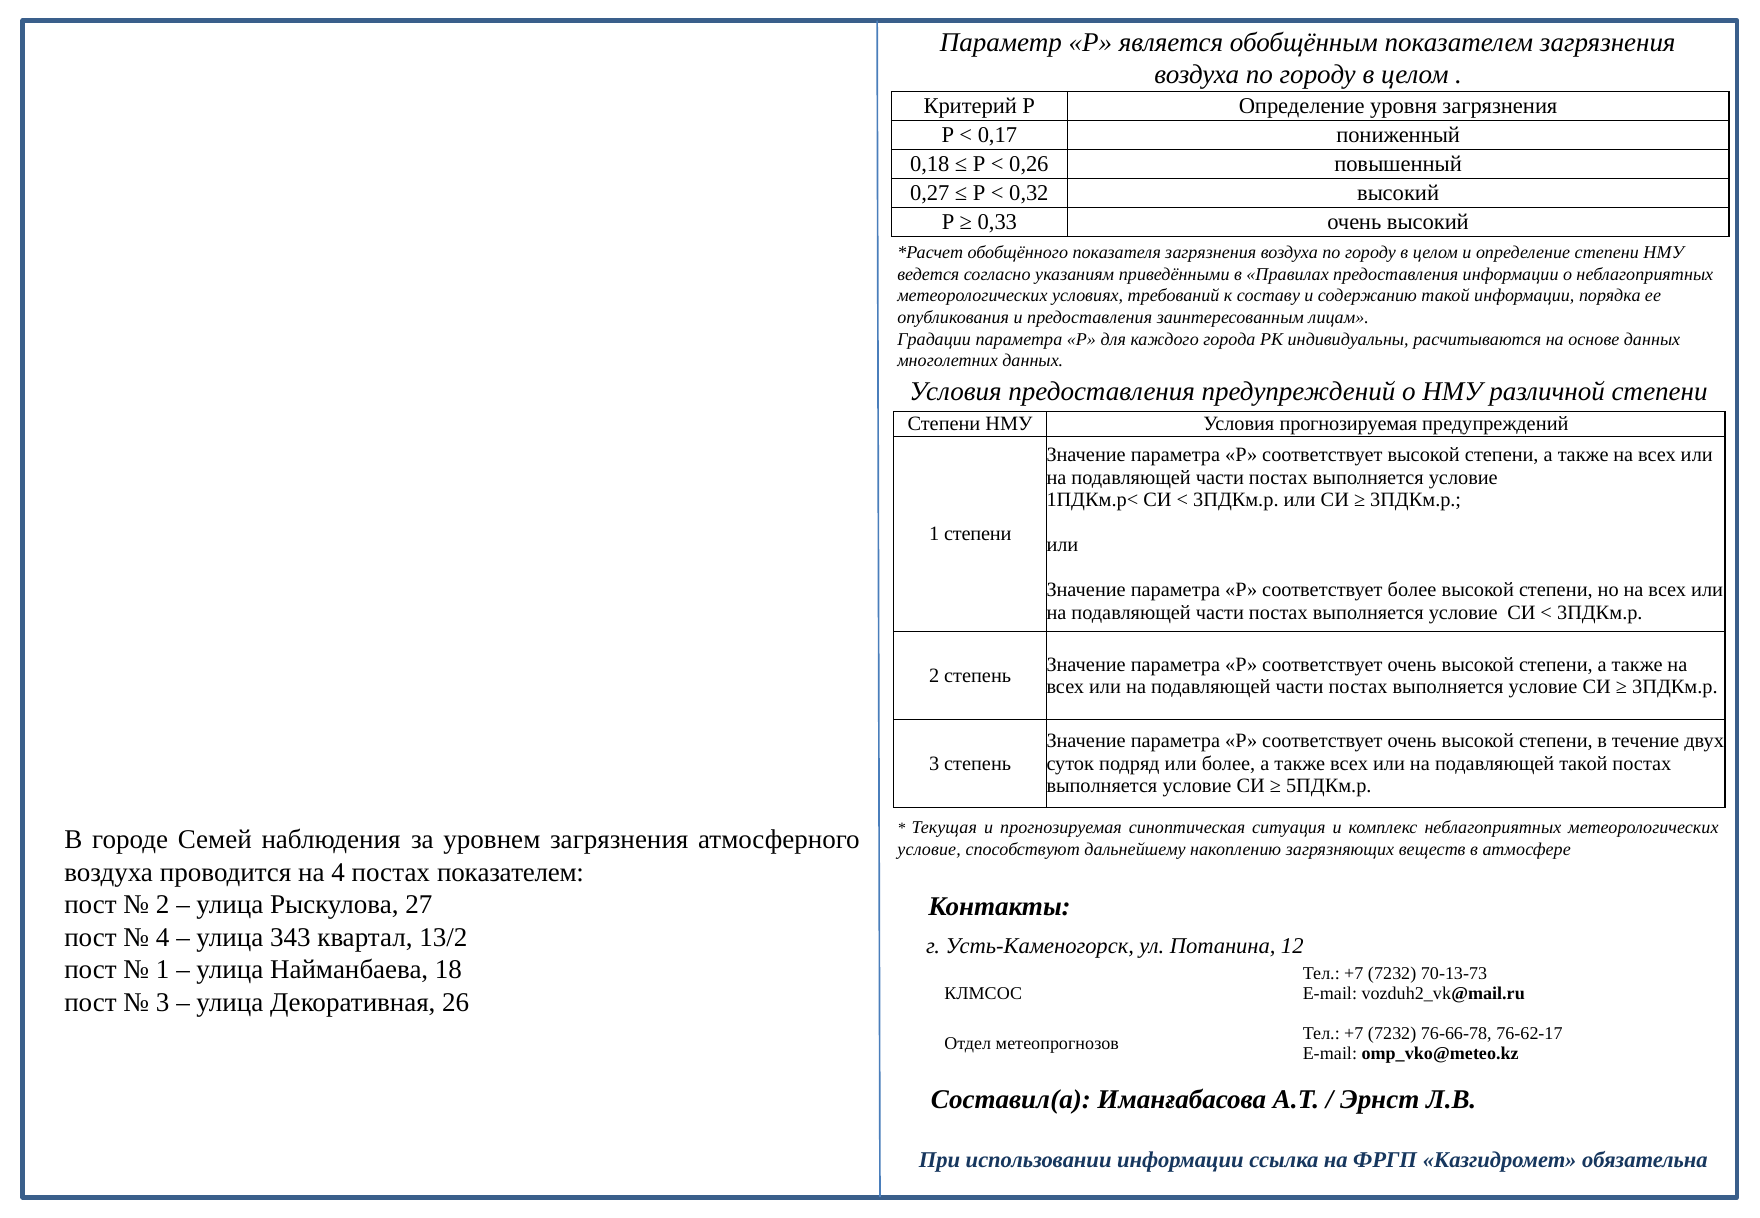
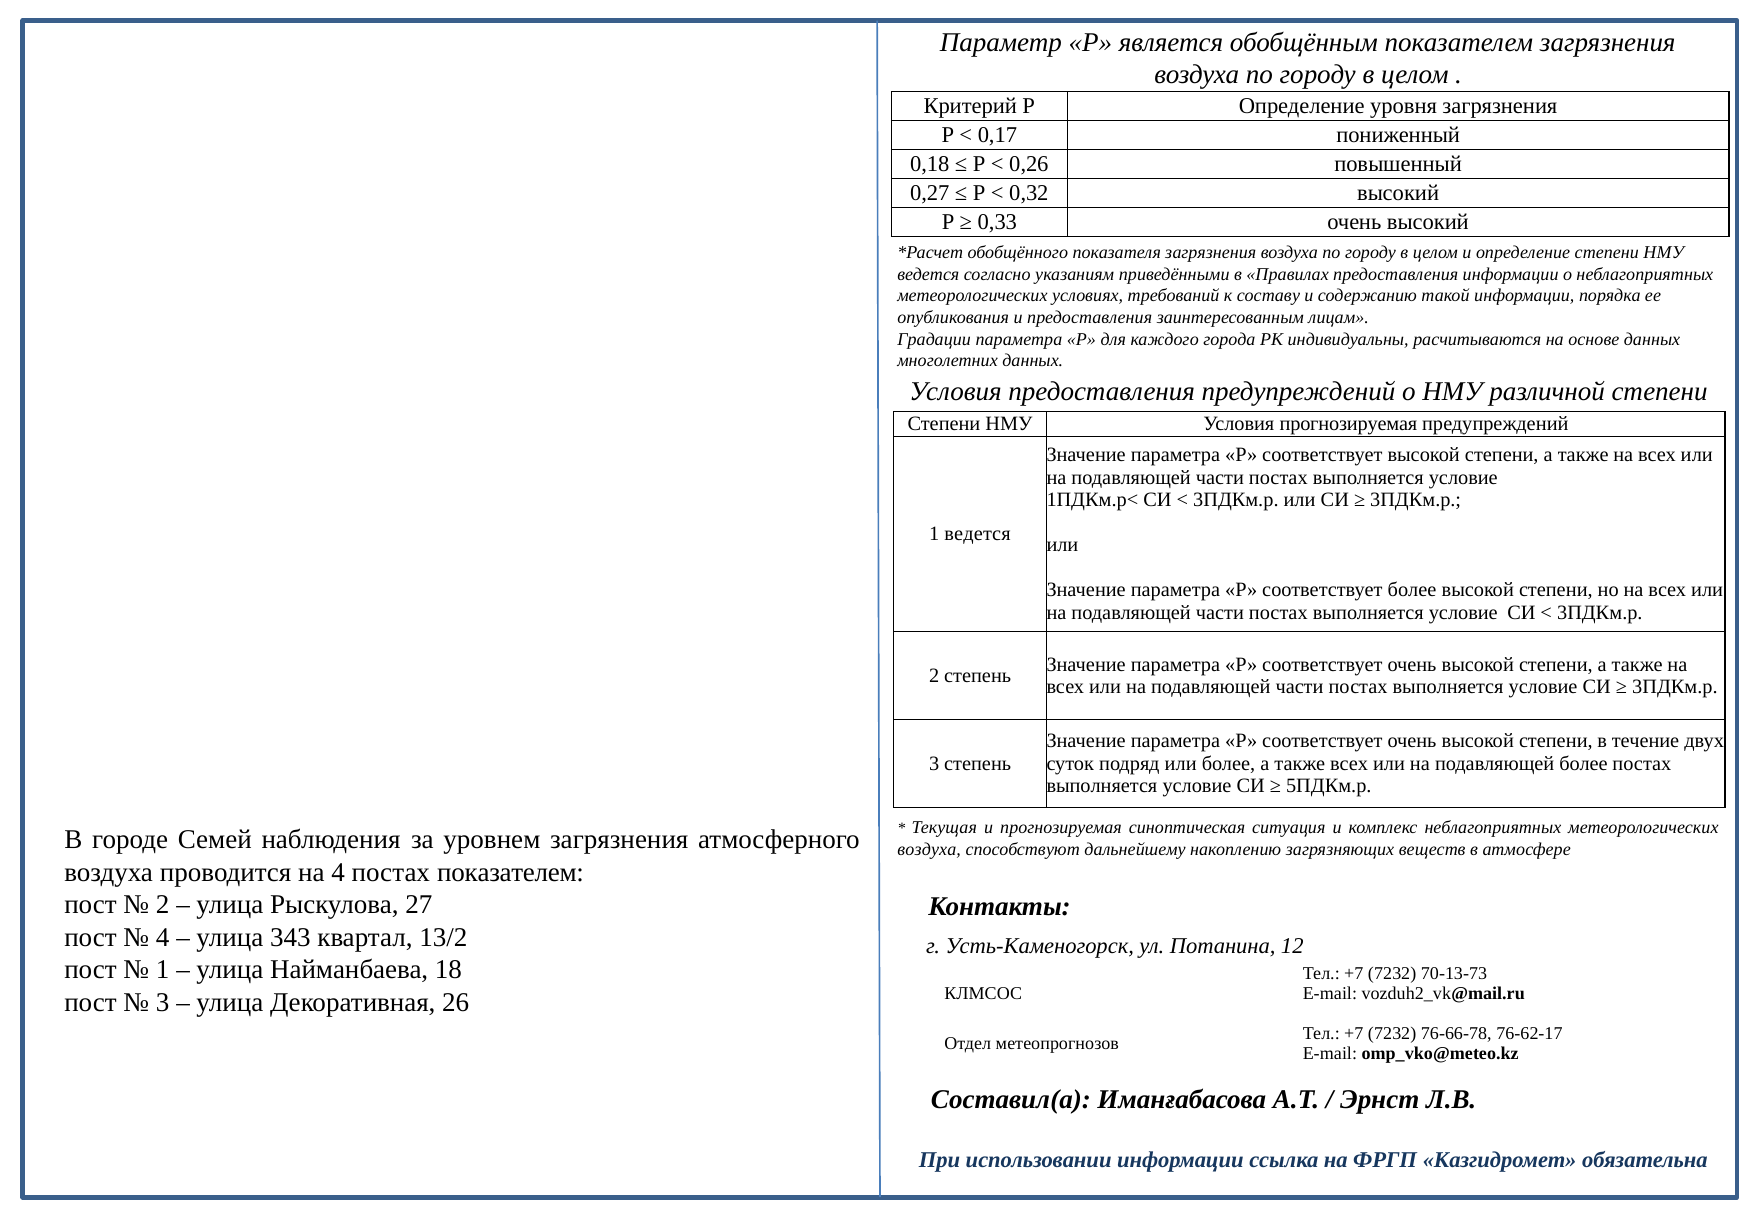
1 степени: степени -> ведется (978, 534)
подавляющей такой: такой -> более (1584, 764)
условие: условие -> воздуха (929, 850)
